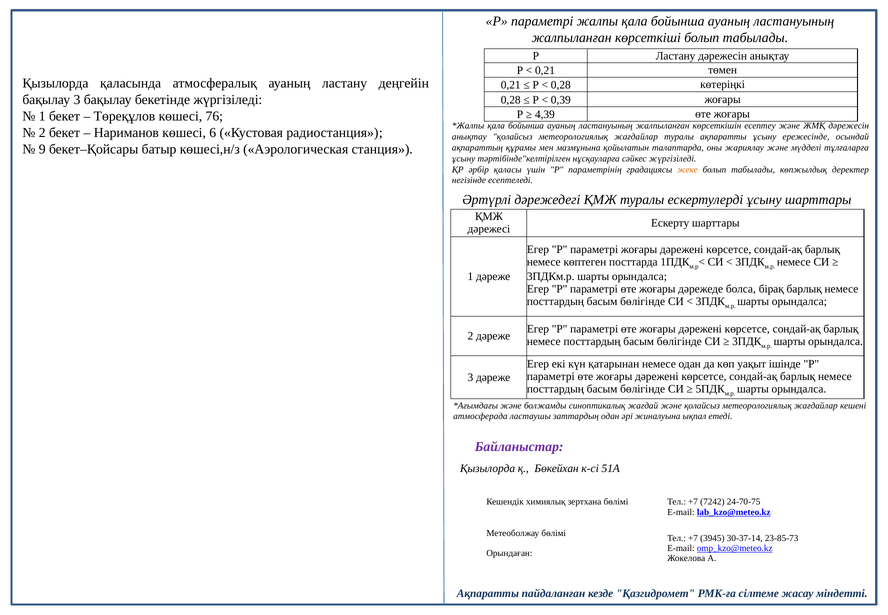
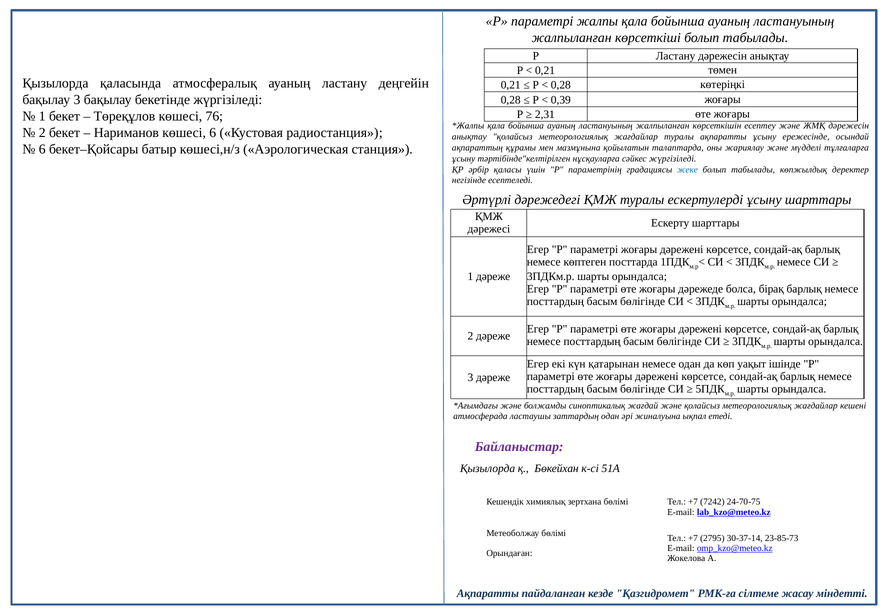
4,39: 4,39 -> 2,31 (545, 114)
9: 9 -> 6 (42, 149)
жеке colour: orange -> blue (688, 170)
3945: 3945 -> 2795 (712, 538)
